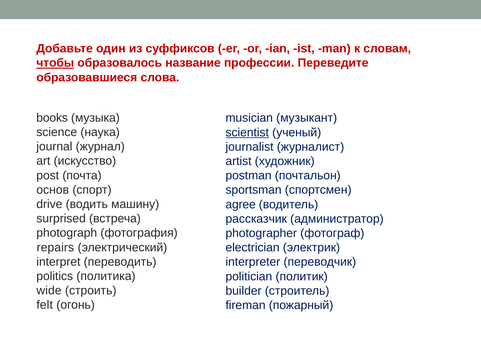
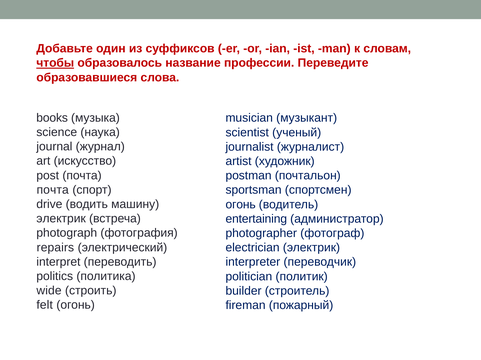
scientist underline: present -> none (247, 133)
основ: основ -> почта (53, 190)
agree: agree -> огонь (241, 205)
surprised: surprised -> электрик (61, 219)
рассказчик: рассказчик -> entertaining (256, 219)
